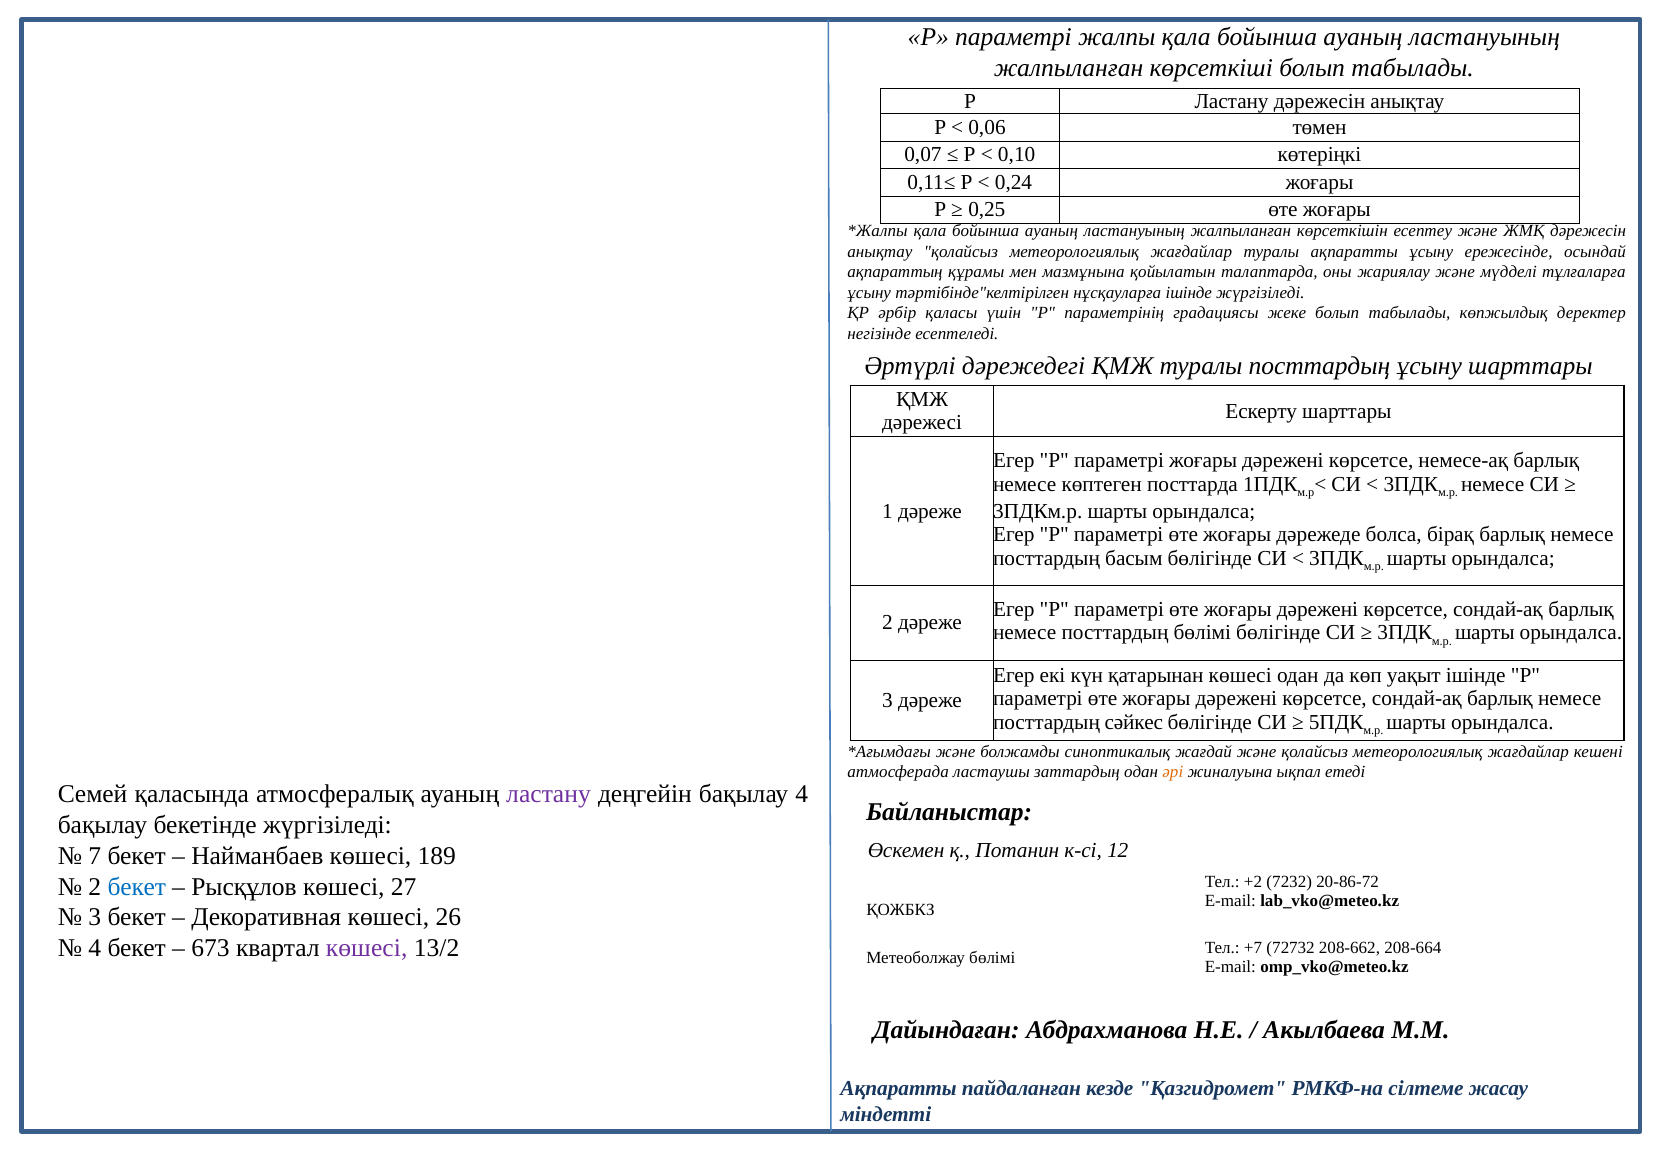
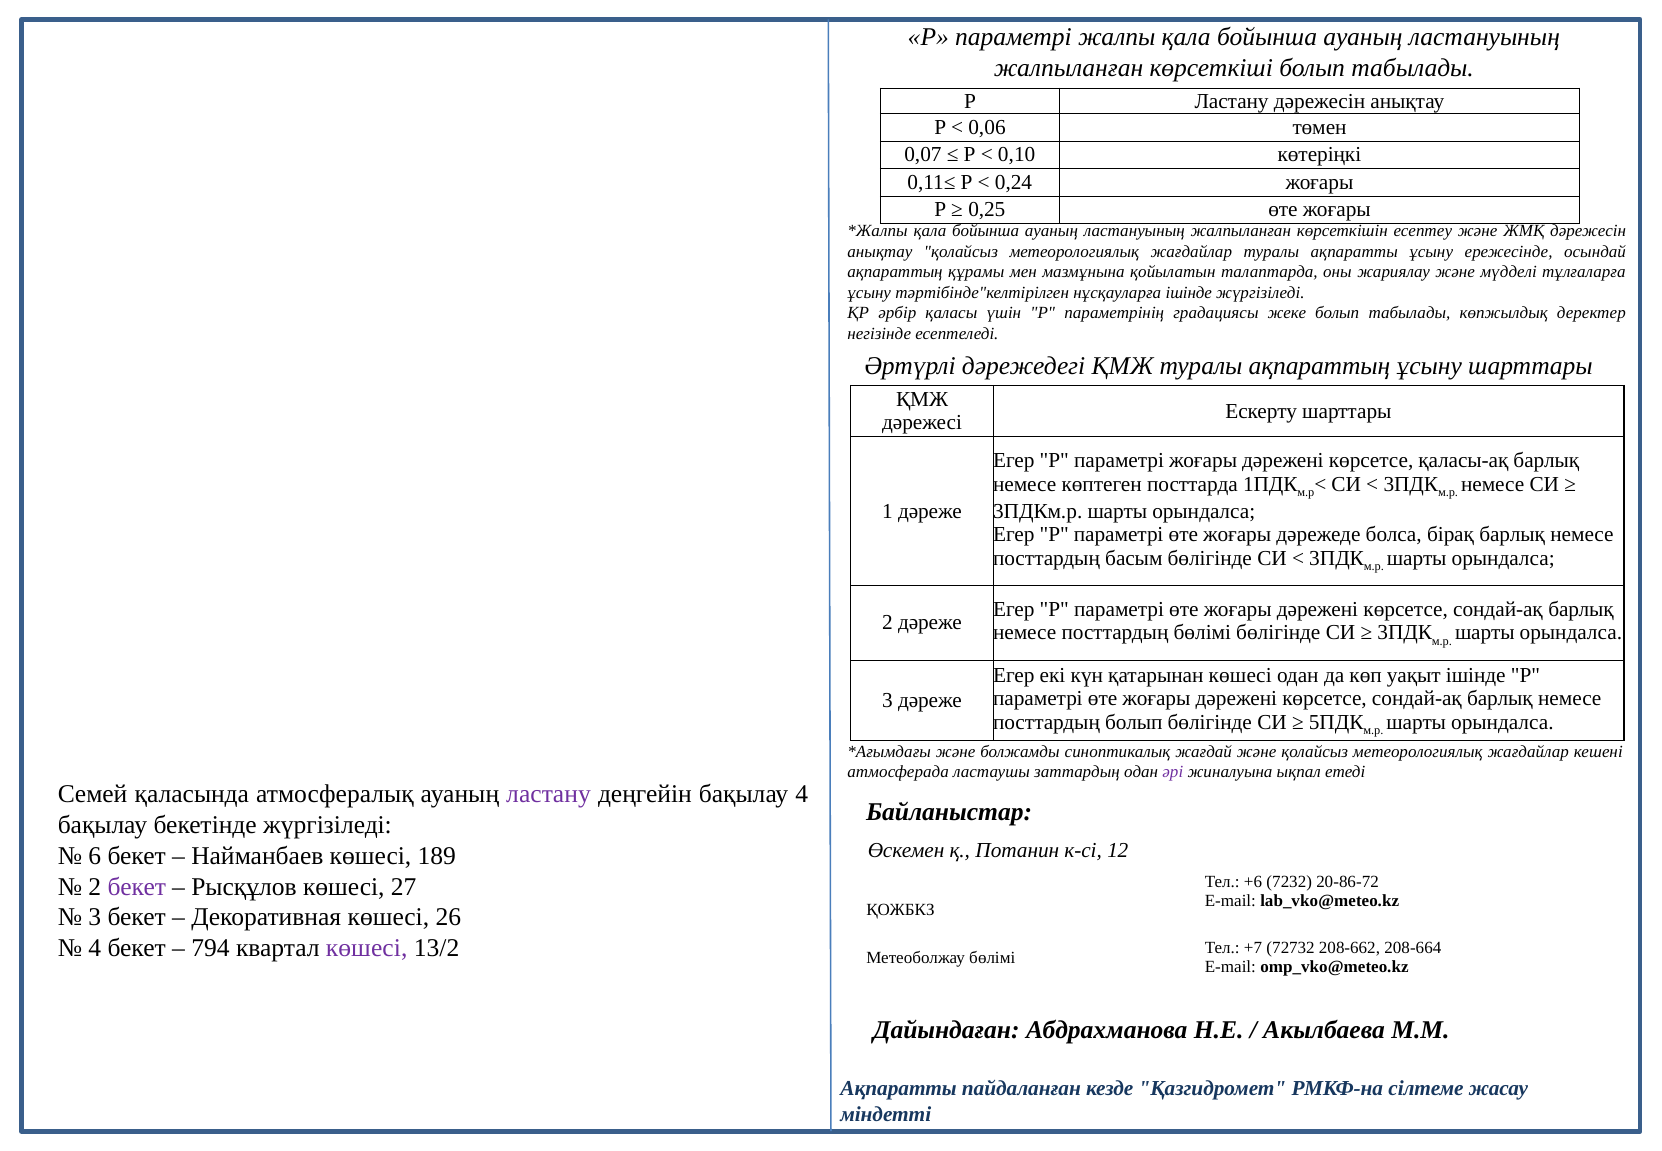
туралы посттардың: посттардың -> ақпараттың (1319, 366)
немесе-ақ: немесе-ақ -> қаласы-ақ (1463, 461)
посттардың сәйкес: сәйкес -> болып (1134, 722)
әрі colour: orange -> purple (1173, 772)
7: 7 -> 6 (95, 856)
+2: +2 -> +6 (1253, 881)
бекет colour: blue -> purple (137, 886)
673: 673 -> 794 (210, 948)
